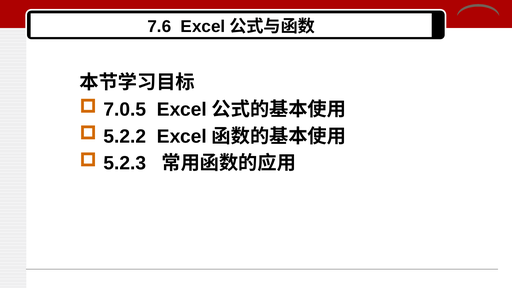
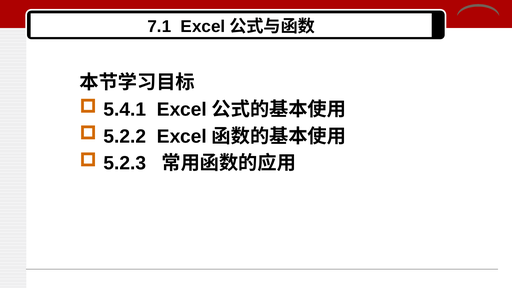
7.6: 7.6 -> 7.1 (159, 26)
7.0.5: 7.0.5 -> 5.4.1 (125, 110)
